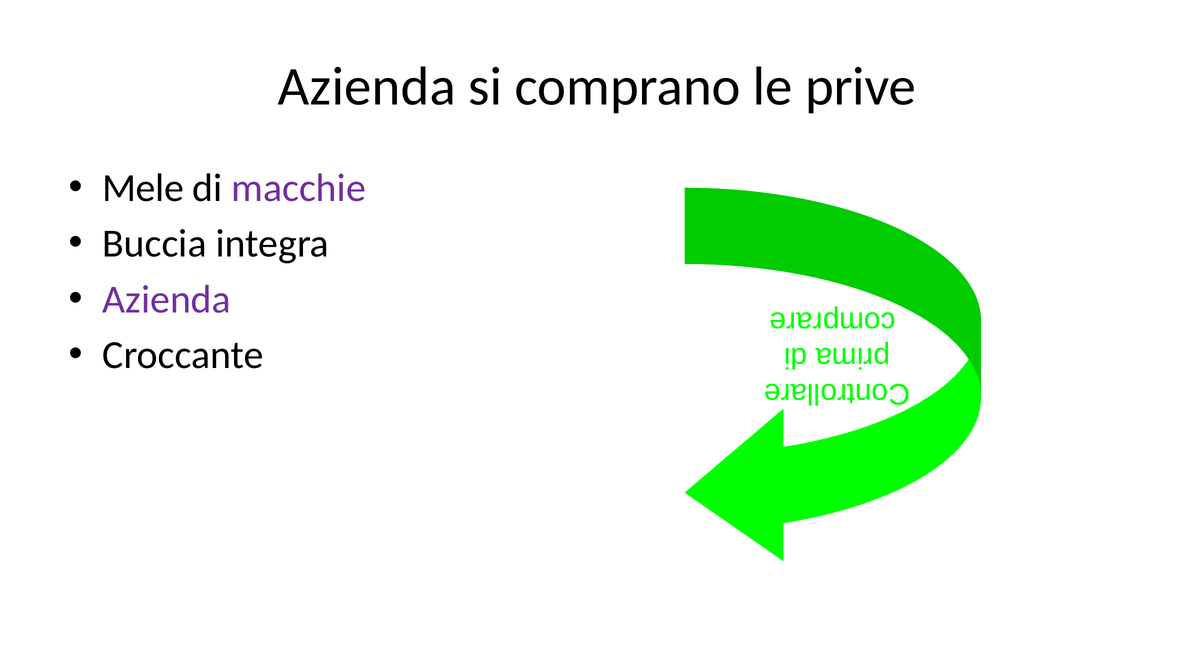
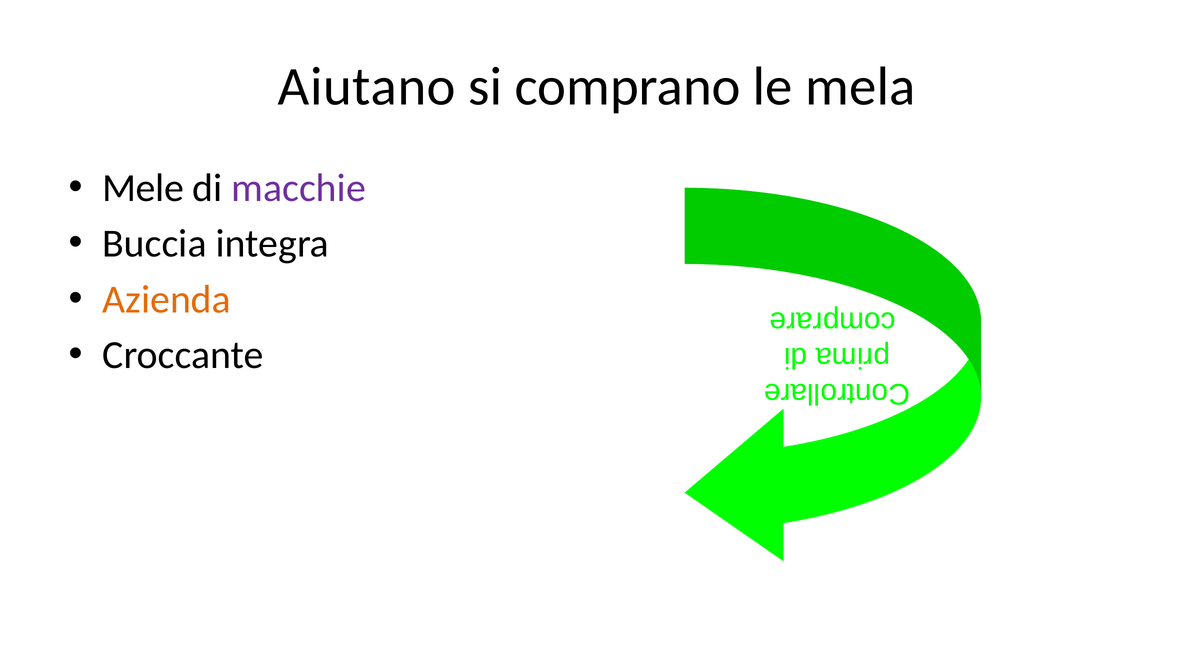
Azienda: Azienda -> Aiutano (367, 87)
prive: prive -> mela (860, 87)
Azienda colour: purple -> orange (167, 300)
